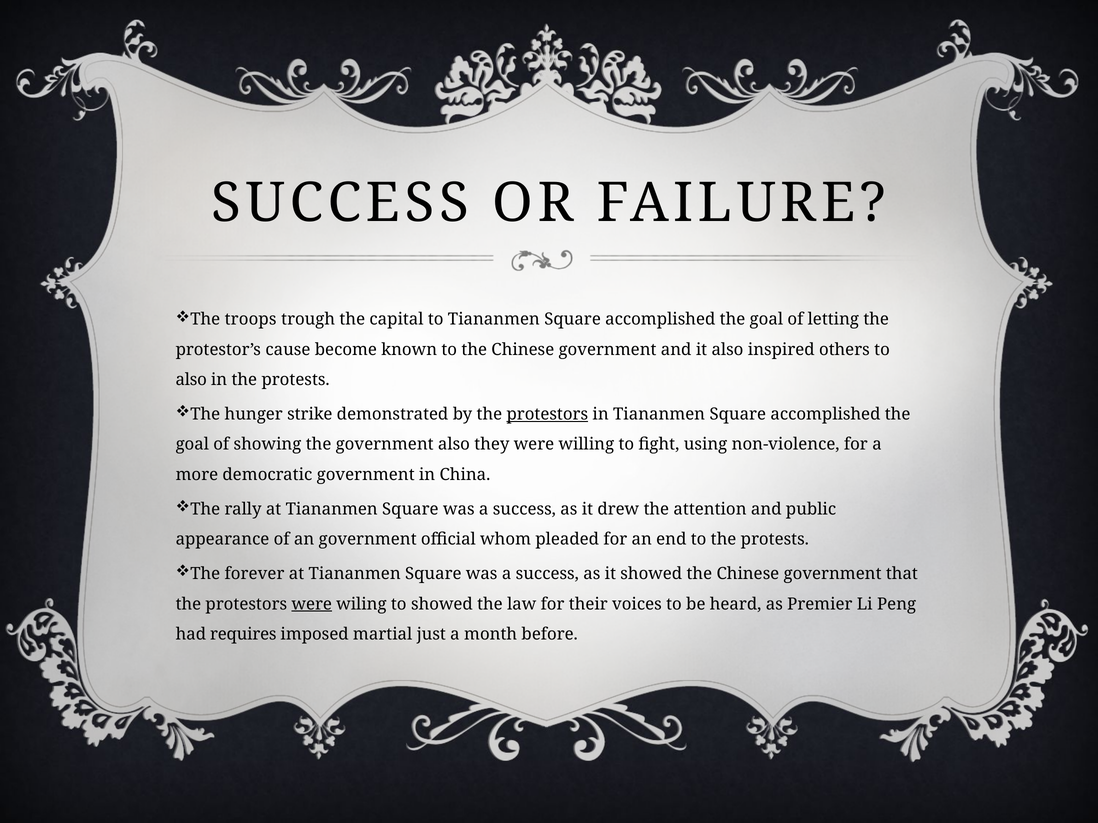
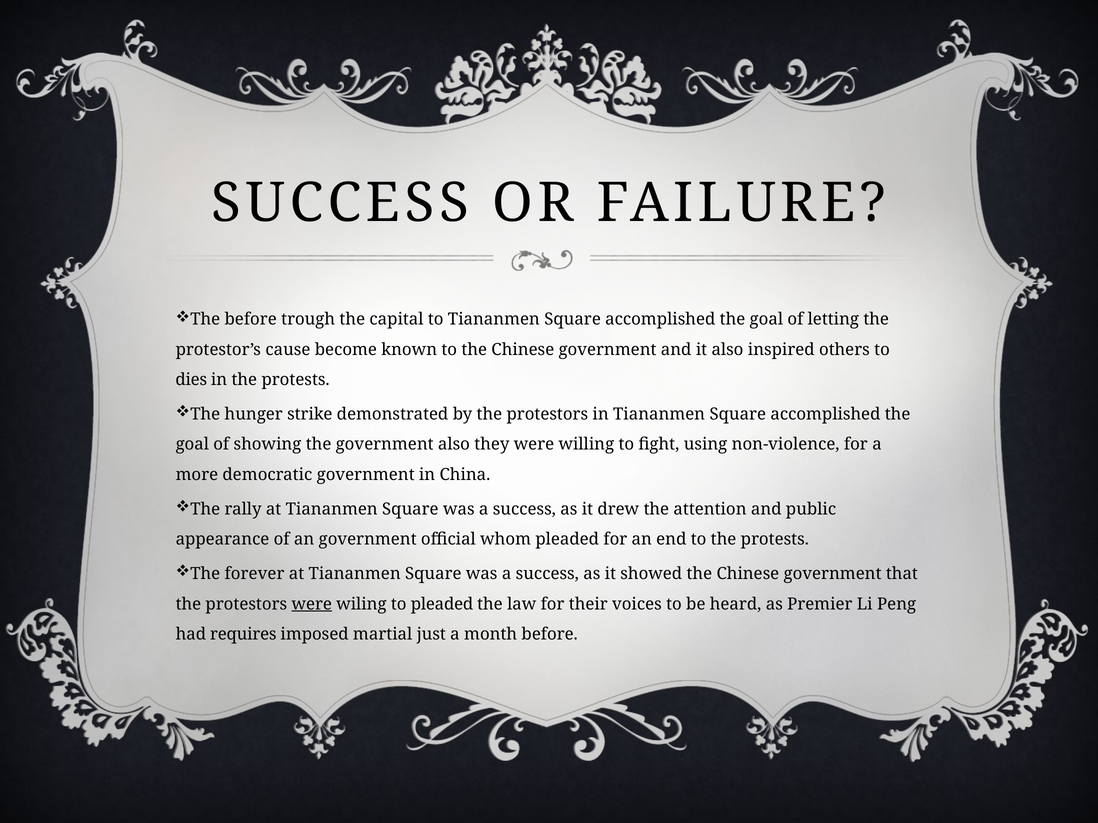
The troops: troops -> before (251, 320)
also: also -> dies (191, 380)
protestors underline: present -> none (547, 415)
to showed: showed -> pleaded (442, 604)
